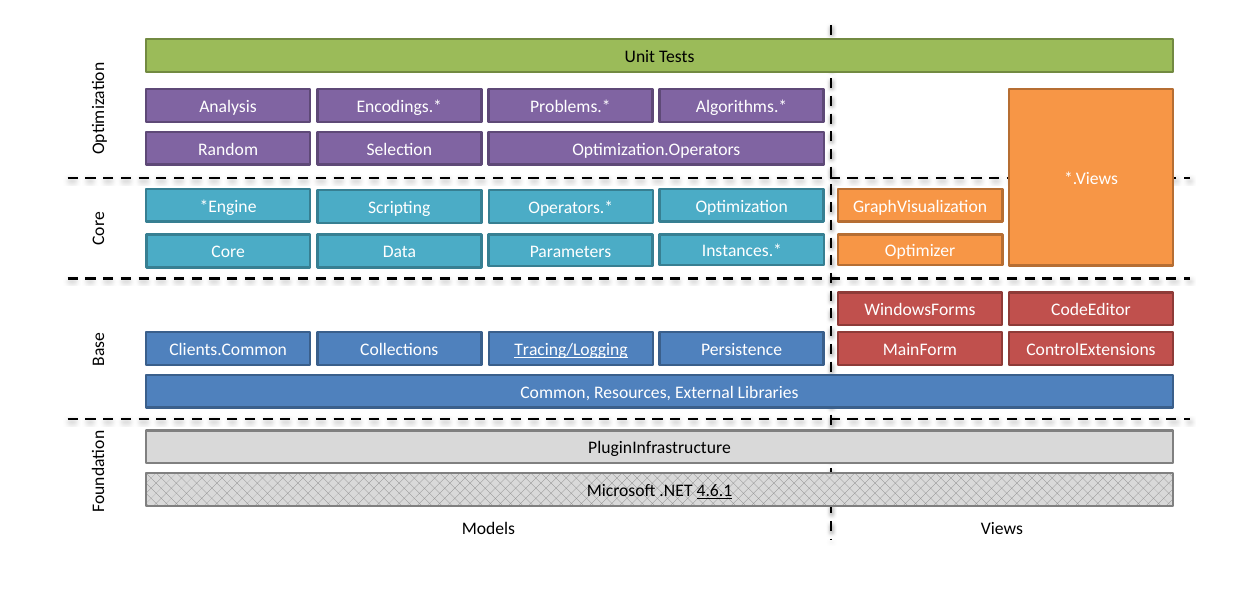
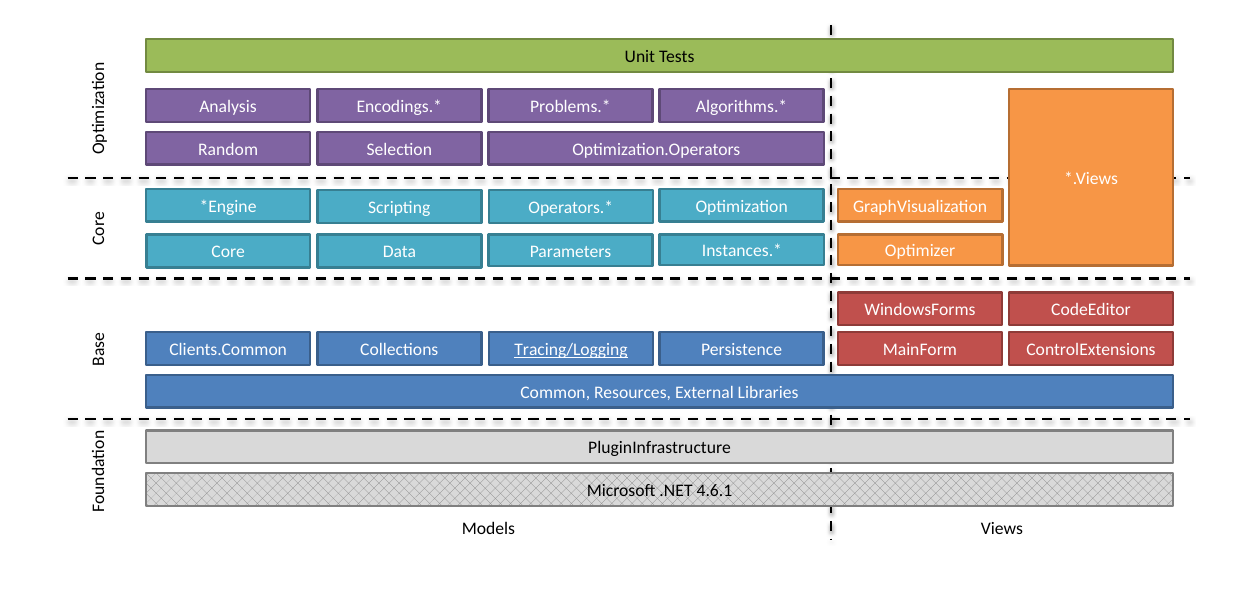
4.6.1 underline: present -> none (714, 491)
